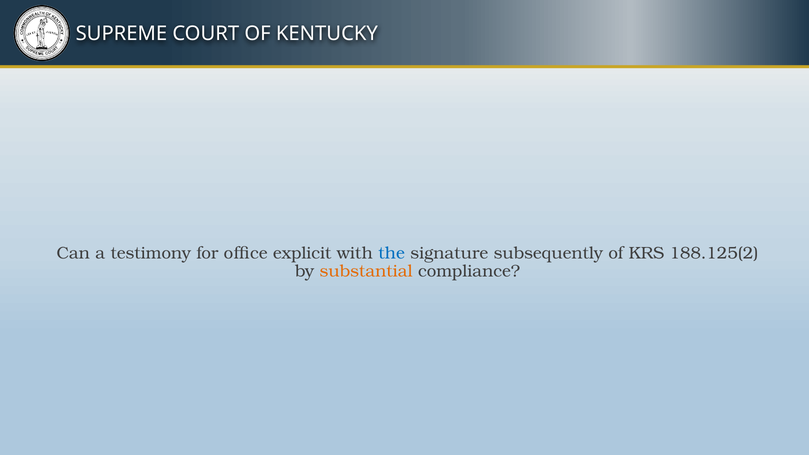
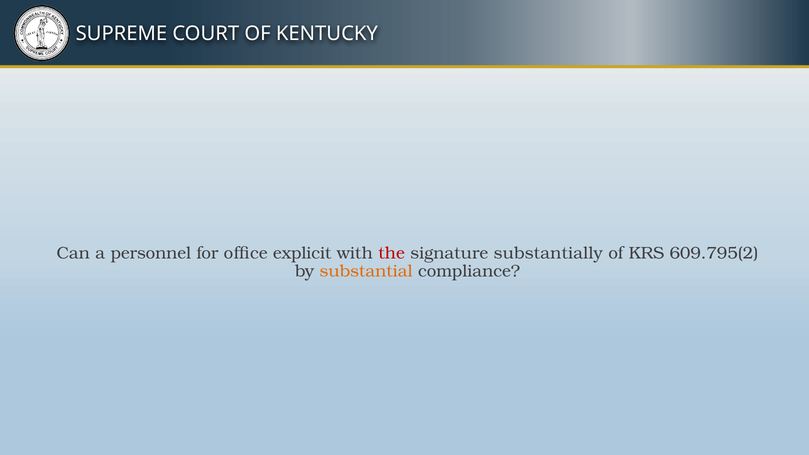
testimony: testimony -> personnel (151, 253)
the colour: blue -> red (392, 253)
subsequently: subsequently -> substantially (548, 253)
188.125(2: 188.125(2 -> 609.795(2 (714, 253)
